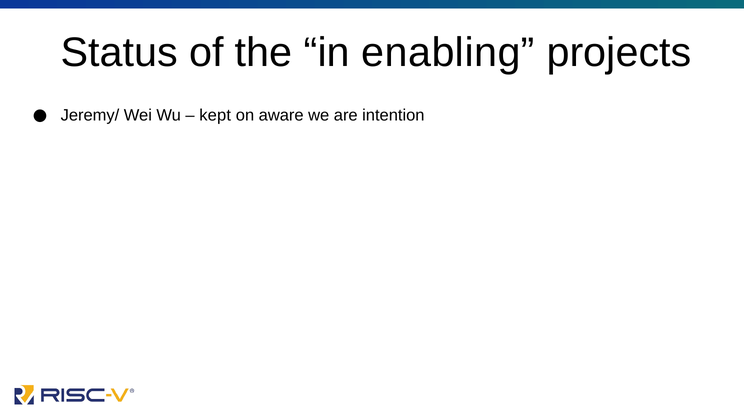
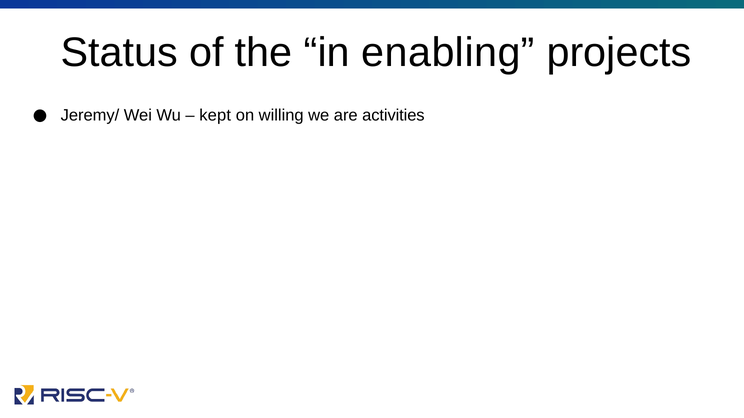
aware: aware -> willing (281, 115)
intention: intention -> activities (393, 115)
